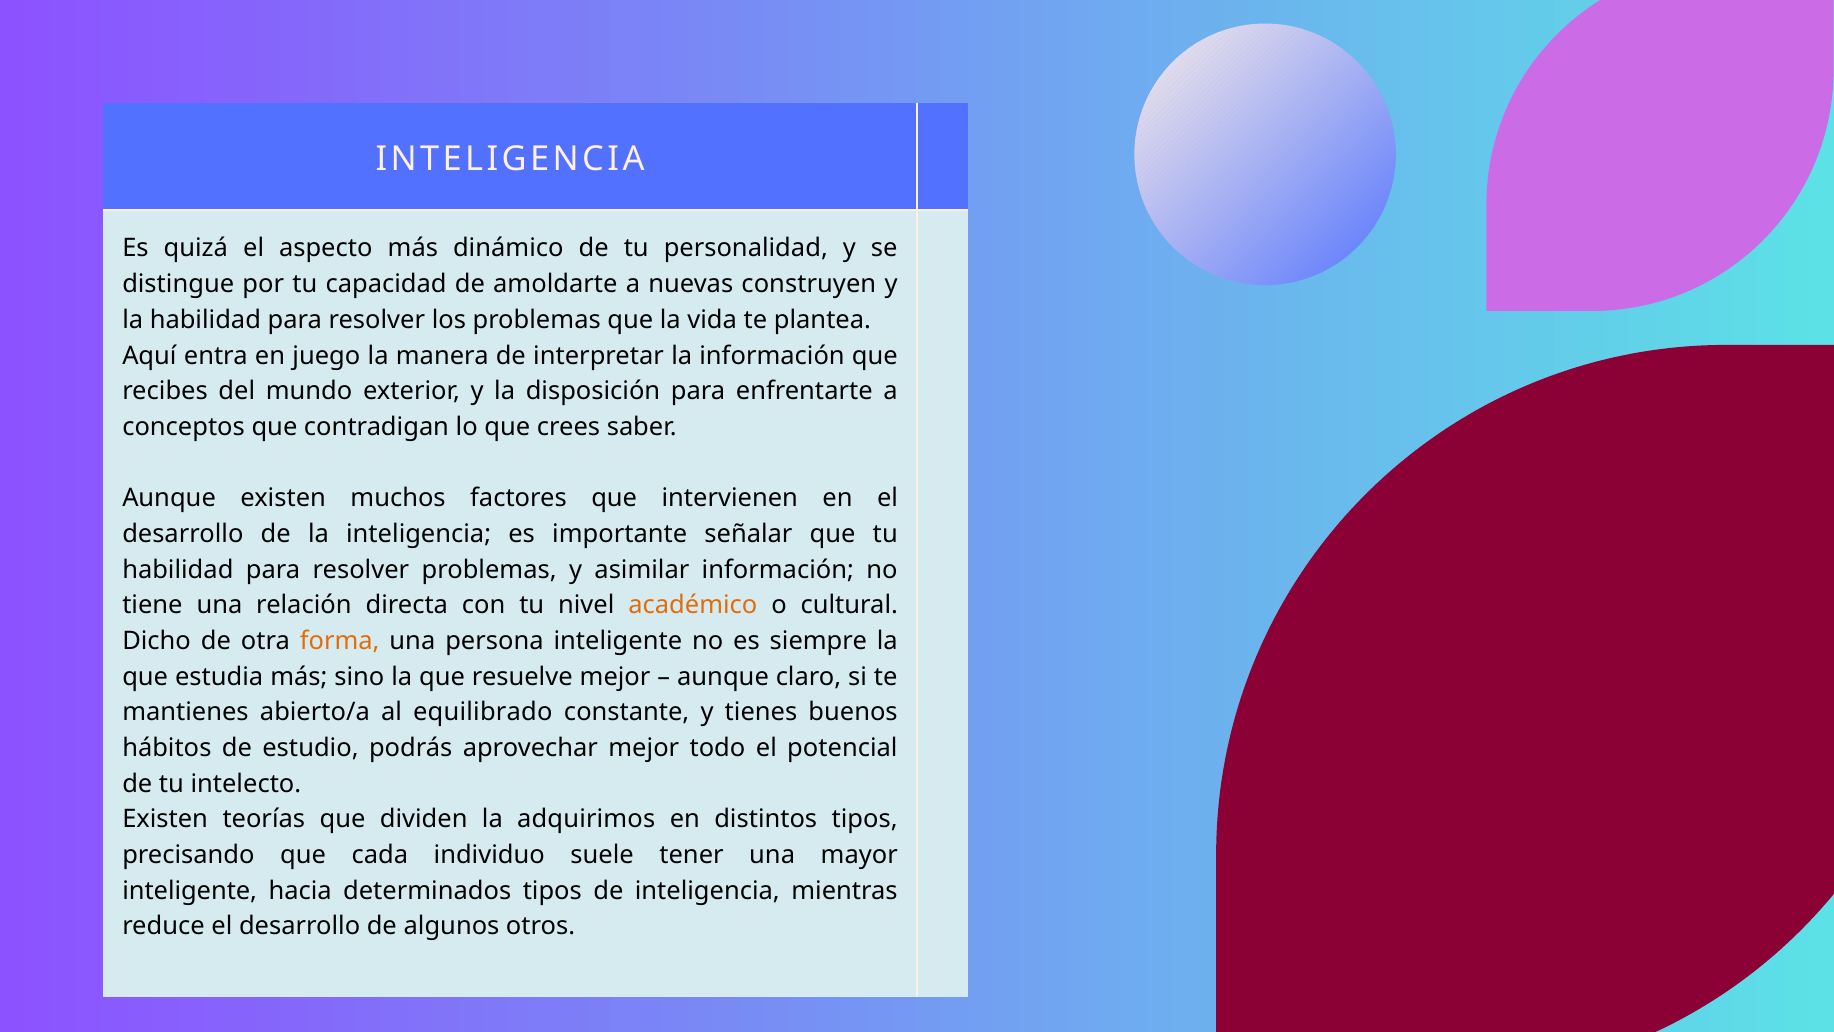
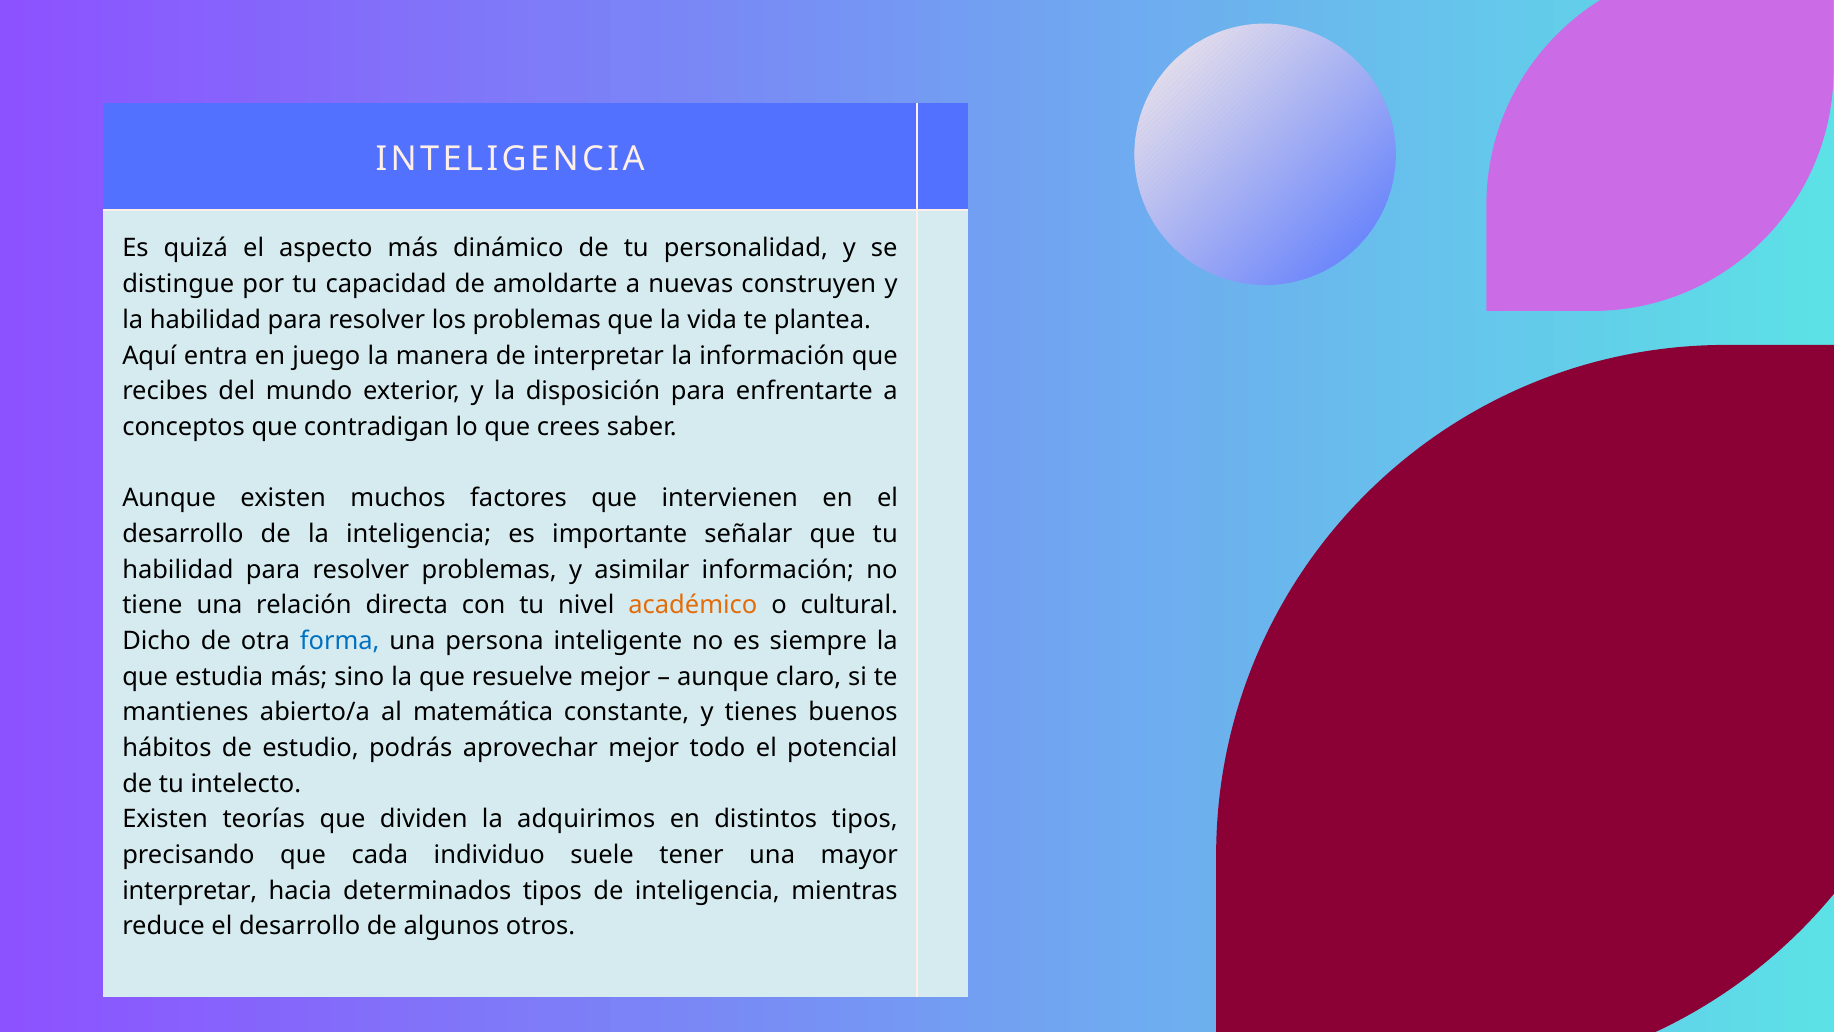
forma colour: orange -> blue (340, 641)
equilibrado: equilibrado -> matemática (483, 712)
inteligente: inteligente -> interpretar (190, 891)
